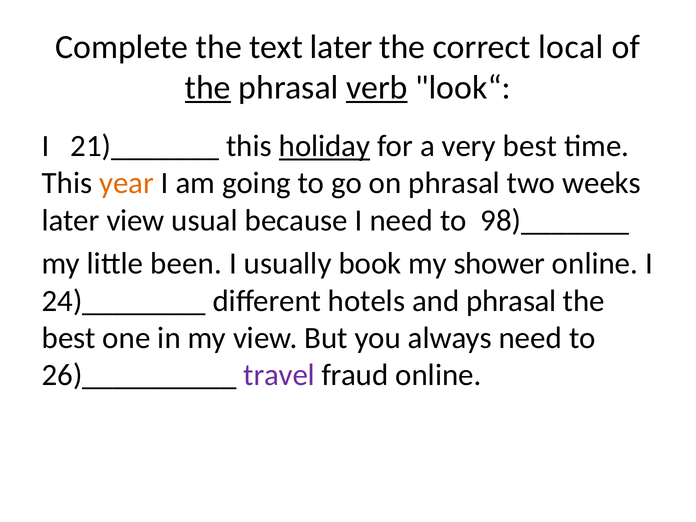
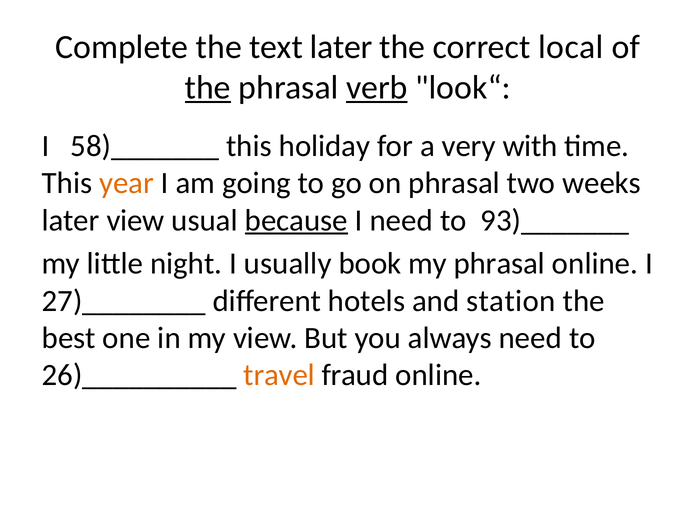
21)_______: 21)_______ -> 58)_______ (145, 146)
holiday underline: present -> none (325, 146)
very best: best -> with (530, 146)
because underline: none -> present (296, 220)
98)_______: 98)_______ -> 93)_______ (555, 220)
been: been -> night (186, 264)
my shower: shower -> phrasal (499, 264)
24)________: 24)________ -> 27)________ (124, 301)
and phrasal: phrasal -> station (511, 301)
travel colour: purple -> orange (279, 375)
